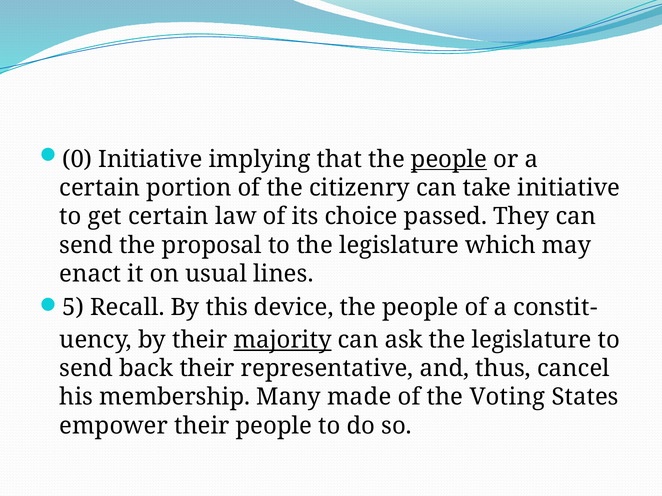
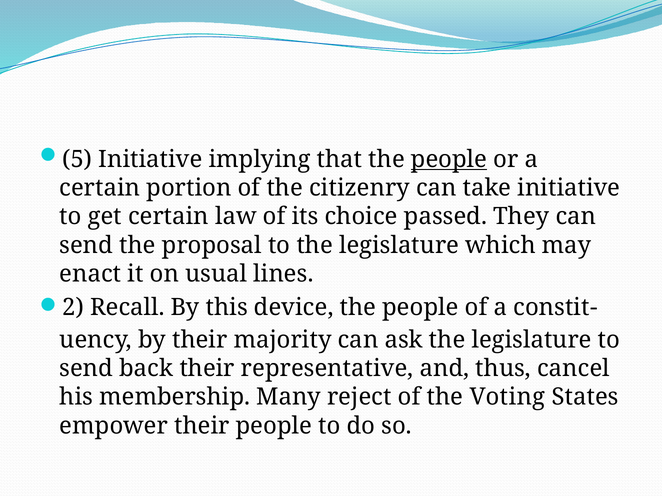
0: 0 -> 5 (77, 159)
5: 5 -> 2 (73, 308)
majority underline: present -> none (283, 340)
made: made -> reject (359, 397)
